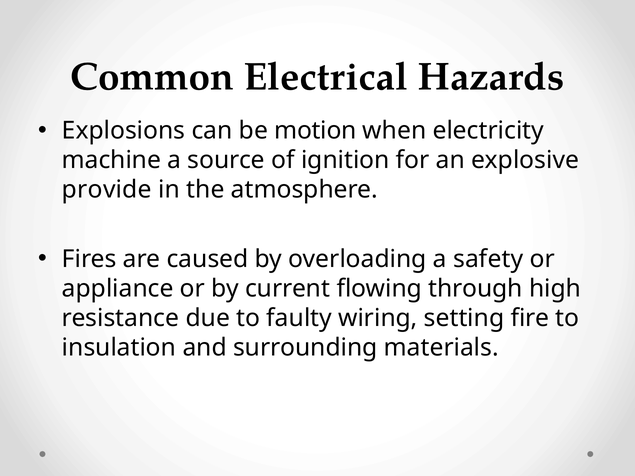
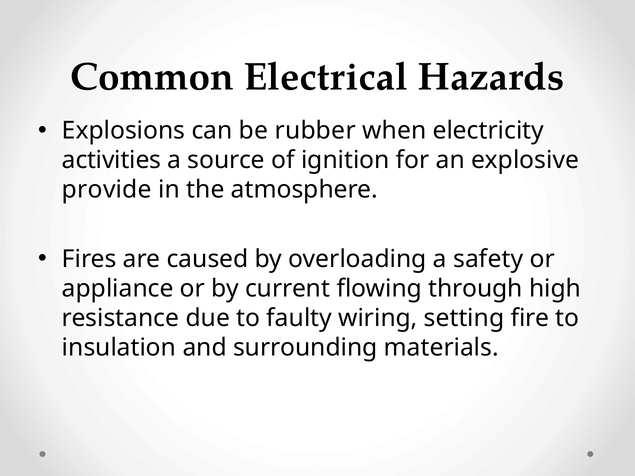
motion: motion -> rubber (315, 131)
machine: machine -> activities (112, 160)
